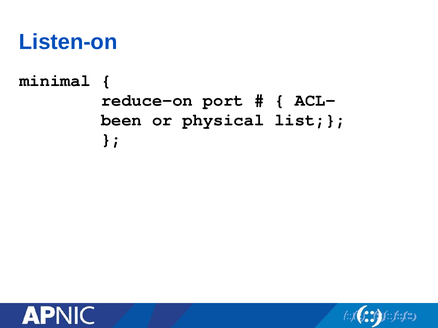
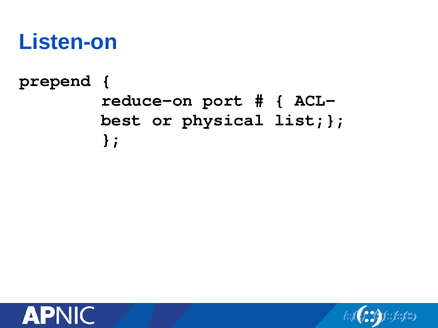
minimal: minimal -> prepend (55, 81)
been: been -> best (121, 120)
